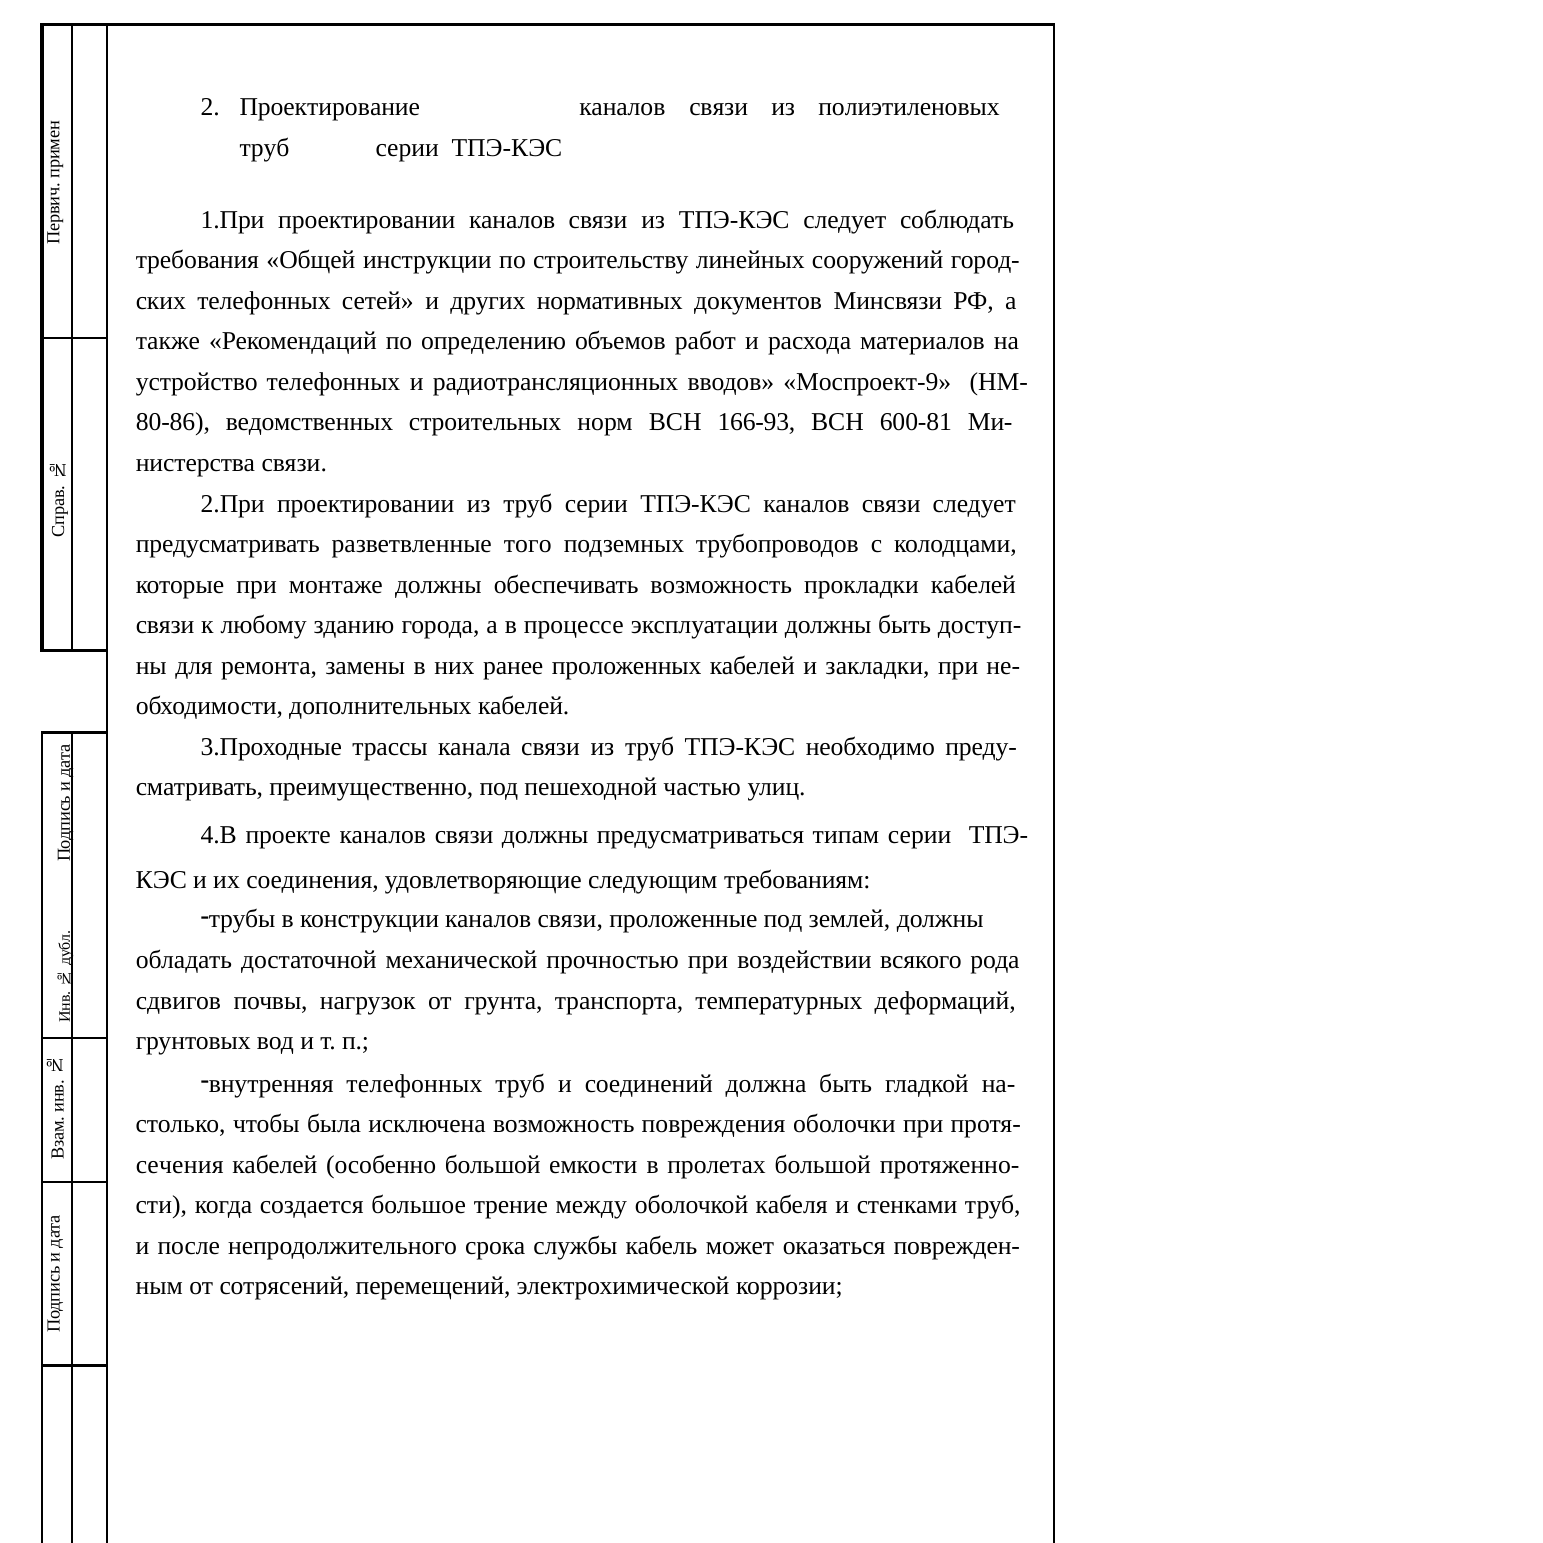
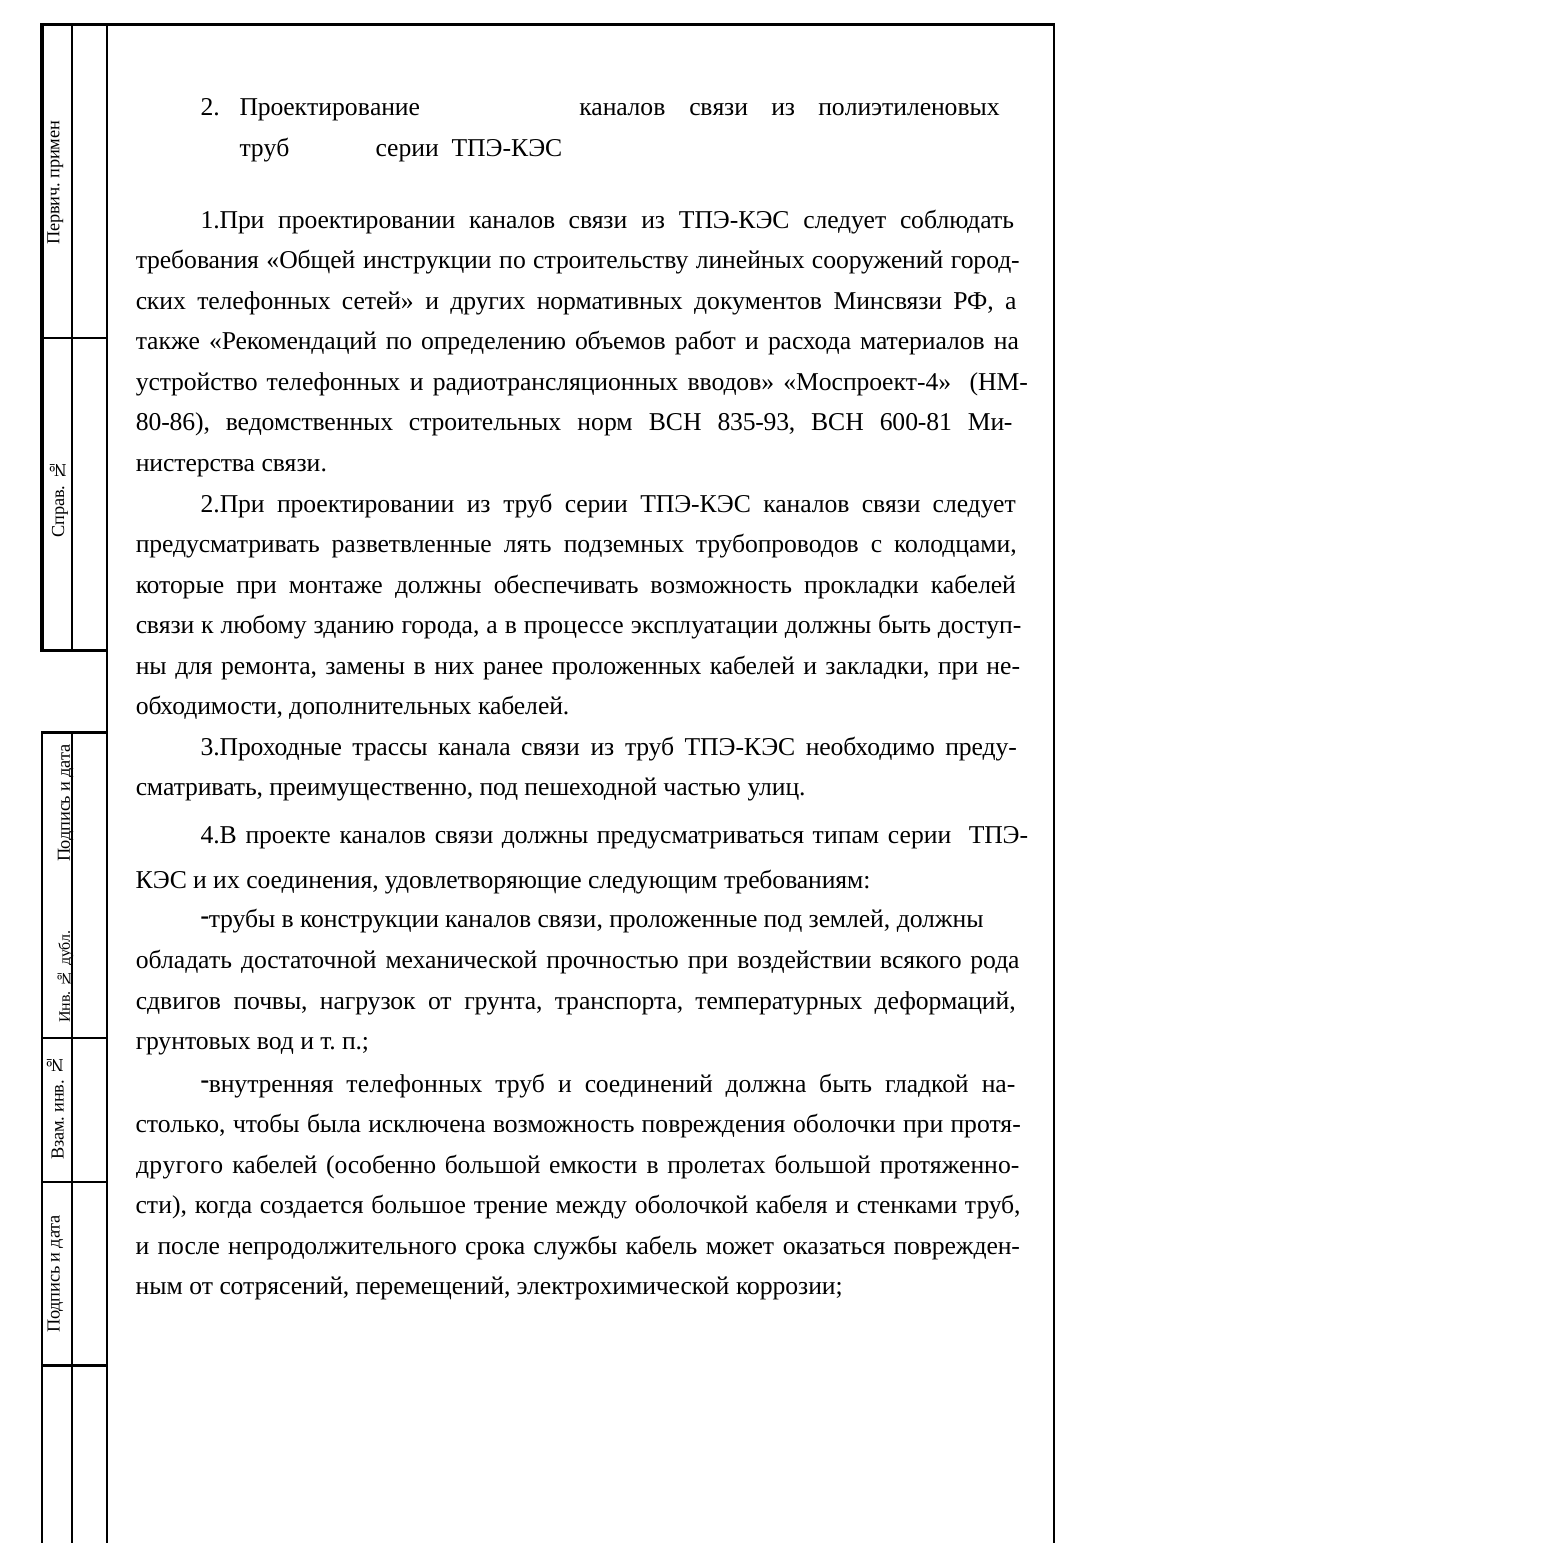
Моспроект-9: Моспроект-9 -> Моспроект-4 (867, 382)
166-93: 166-93 -> 835-93 (756, 423)
того: того -> лять (528, 544)
сечения: сечения -> другого (180, 1165)
